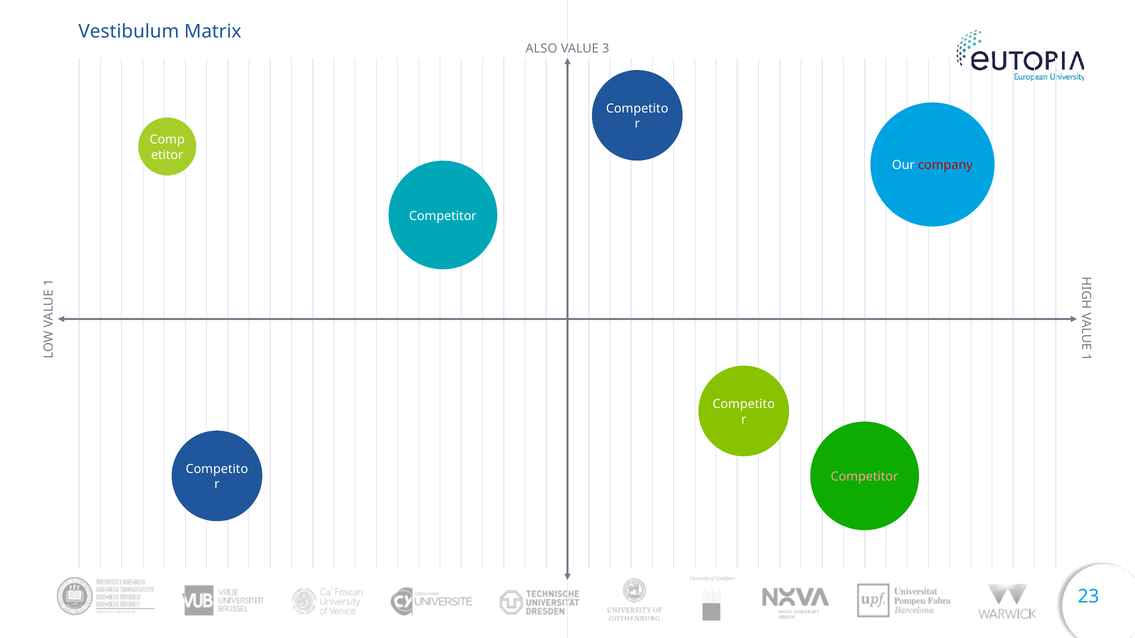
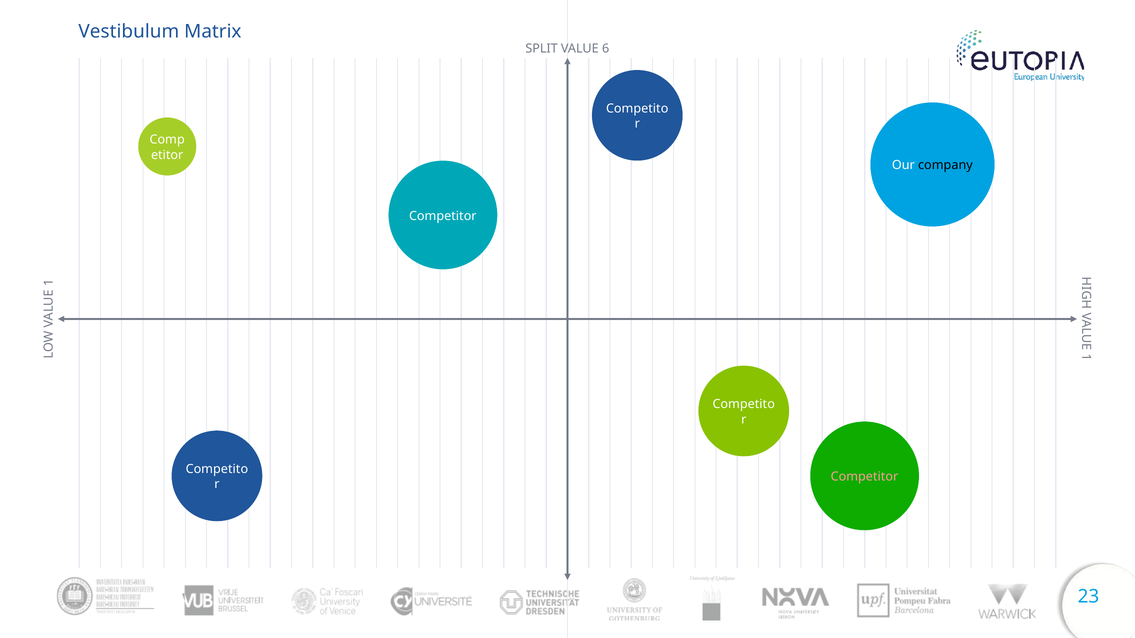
ALSO: ALSO -> SPLIT (542, 49)
3: 3 -> 6 (606, 49)
company colour: red -> black (945, 165)
